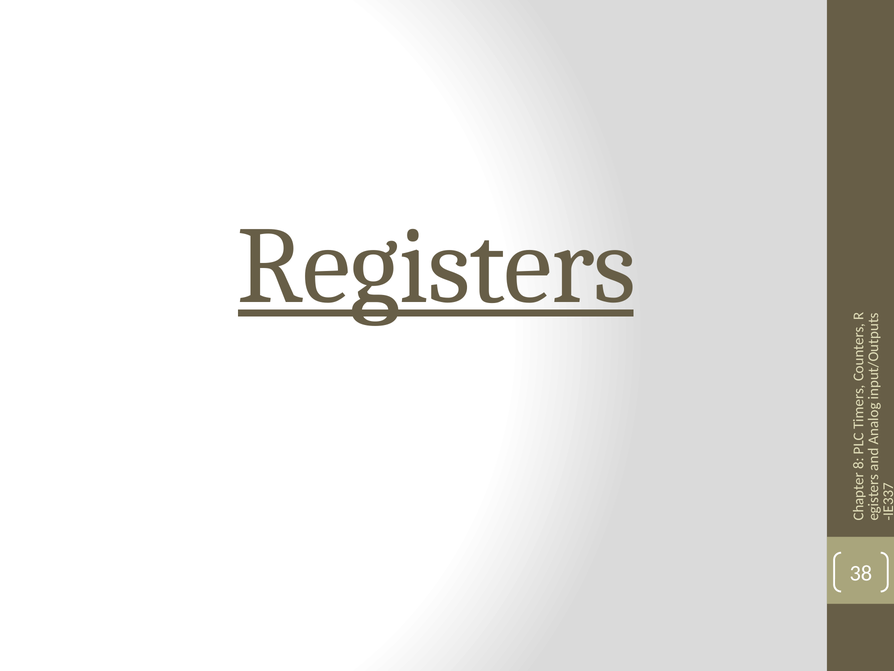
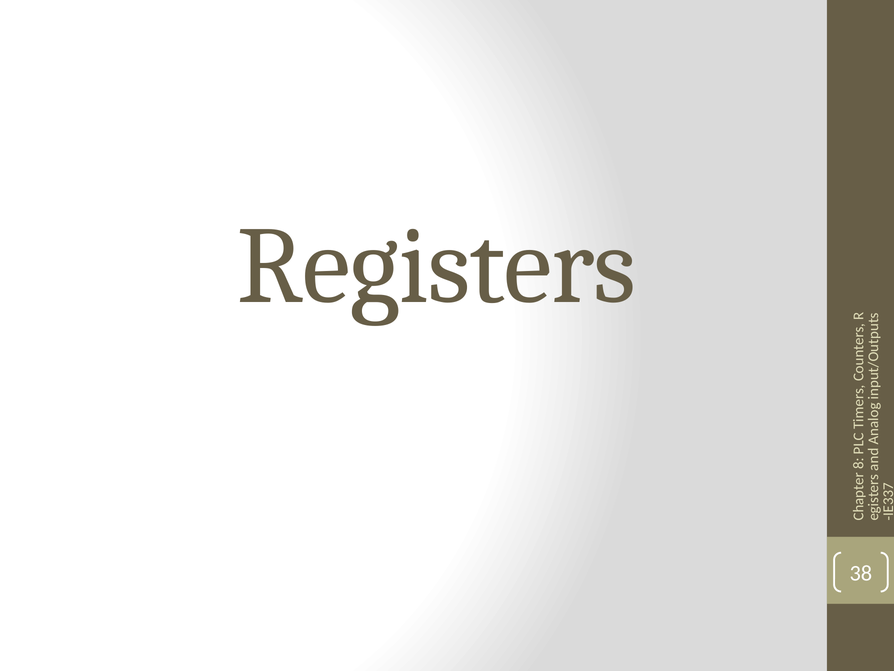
Registers underline: present -> none (436, 266)
